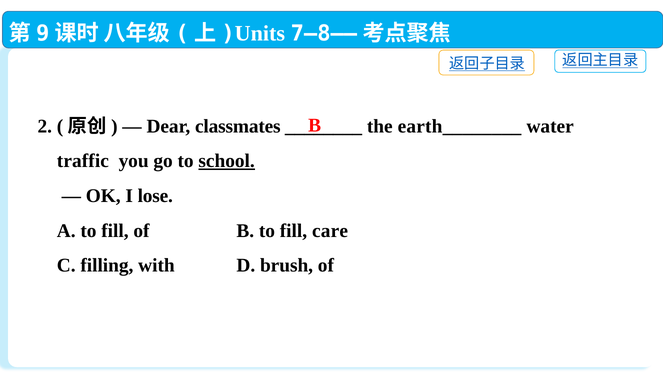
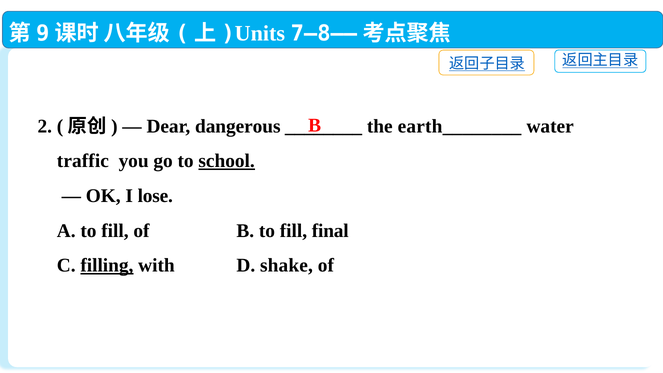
classmates: classmates -> dangerous (238, 126)
care: care -> final (330, 231)
filling underline: none -> present (107, 265)
brush: brush -> shake (286, 265)
